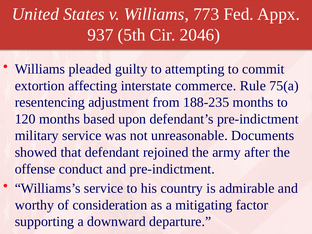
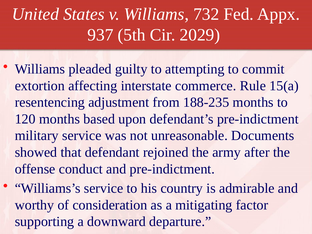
773: 773 -> 732 (206, 14)
2046: 2046 -> 2029 (200, 35)
75(a: 75(a -> 15(a (284, 86)
